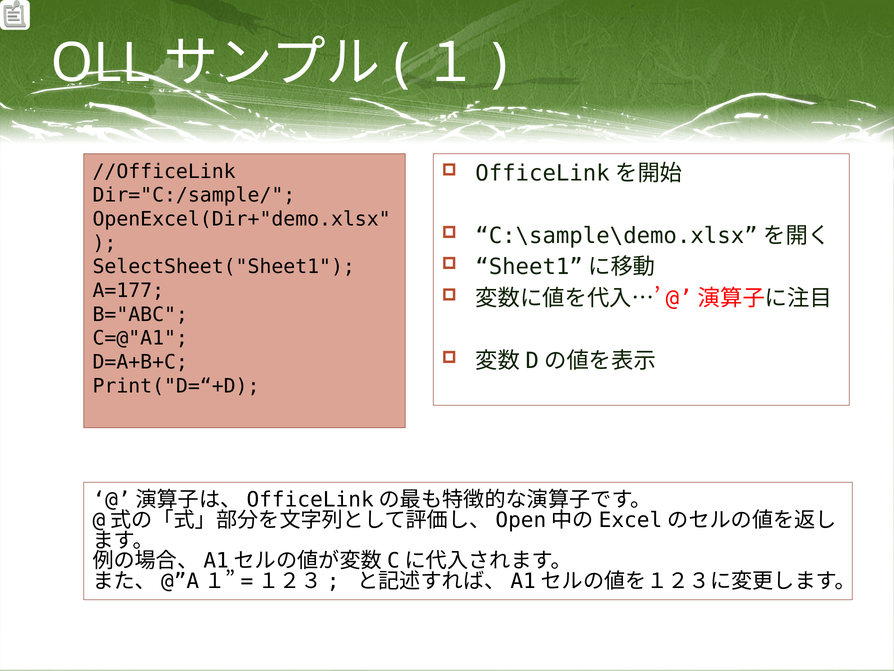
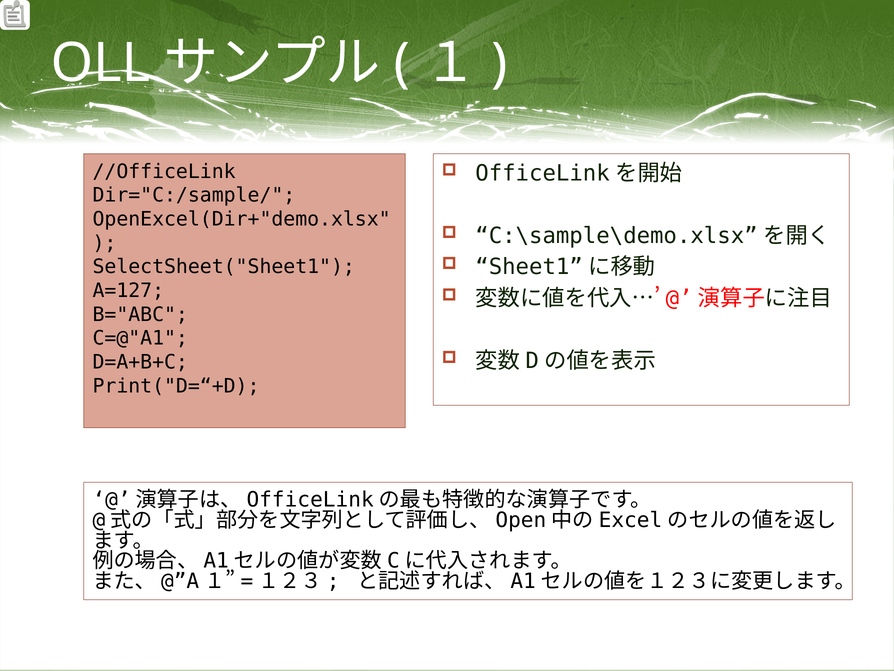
A=177: A=177 -> A=127 (128, 290)
